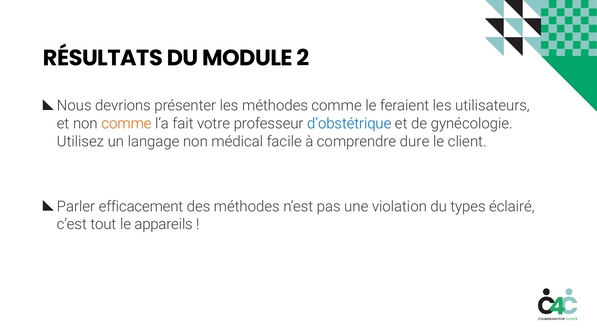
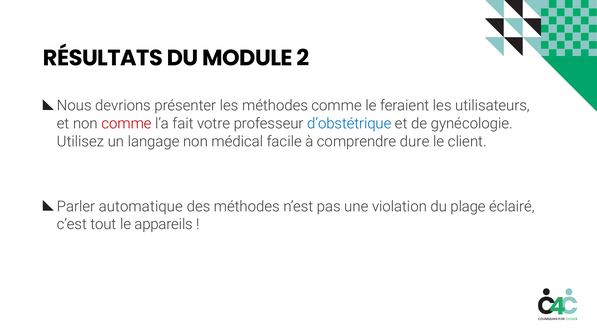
comme colour: orange -> red (127, 123)
efficacement: efficacement -> automatique (141, 206)
types: types -> plage (468, 206)
